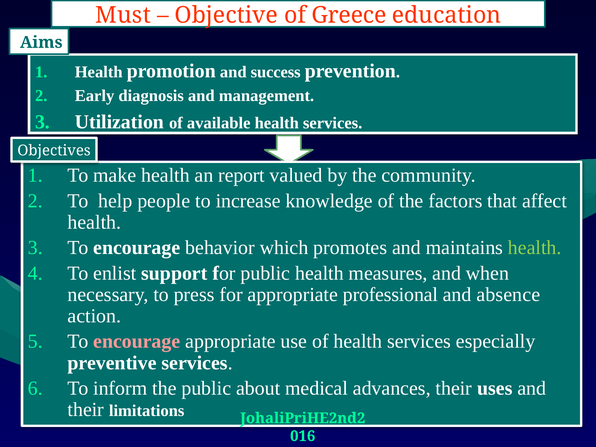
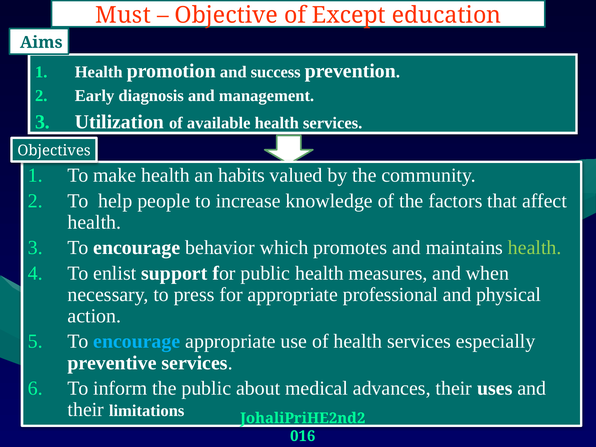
Greece: Greece -> Except (349, 15)
report: report -> habits (242, 175)
absence: absence -> physical (508, 295)
encourage colour: pink -> light blue (137, 341)
